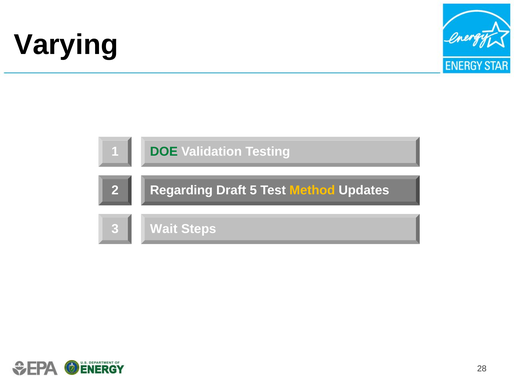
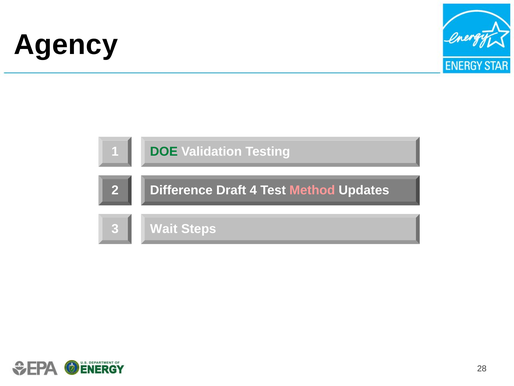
Varying: Varying -> Agency (66, 45)
Regarding: Regarding -> Difference (181, 190)
5: 5 -> 4 (253, 190)
Method colour: yellow -> pink (312, 190)
